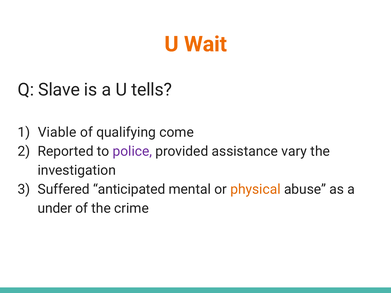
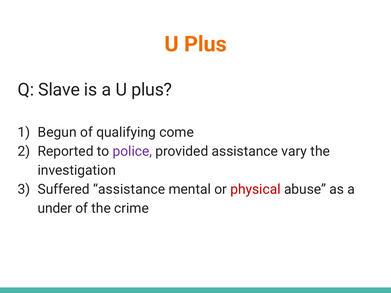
Wait: Wait -> Plus (205, 44)
a U tells: tells -> plus (152, 90)
Viable: Viable -> Begun (57, 132)
Suffered anticipated: anticipated -> assistance (129, 189)
physical colour: orange -> red (255, 189)
